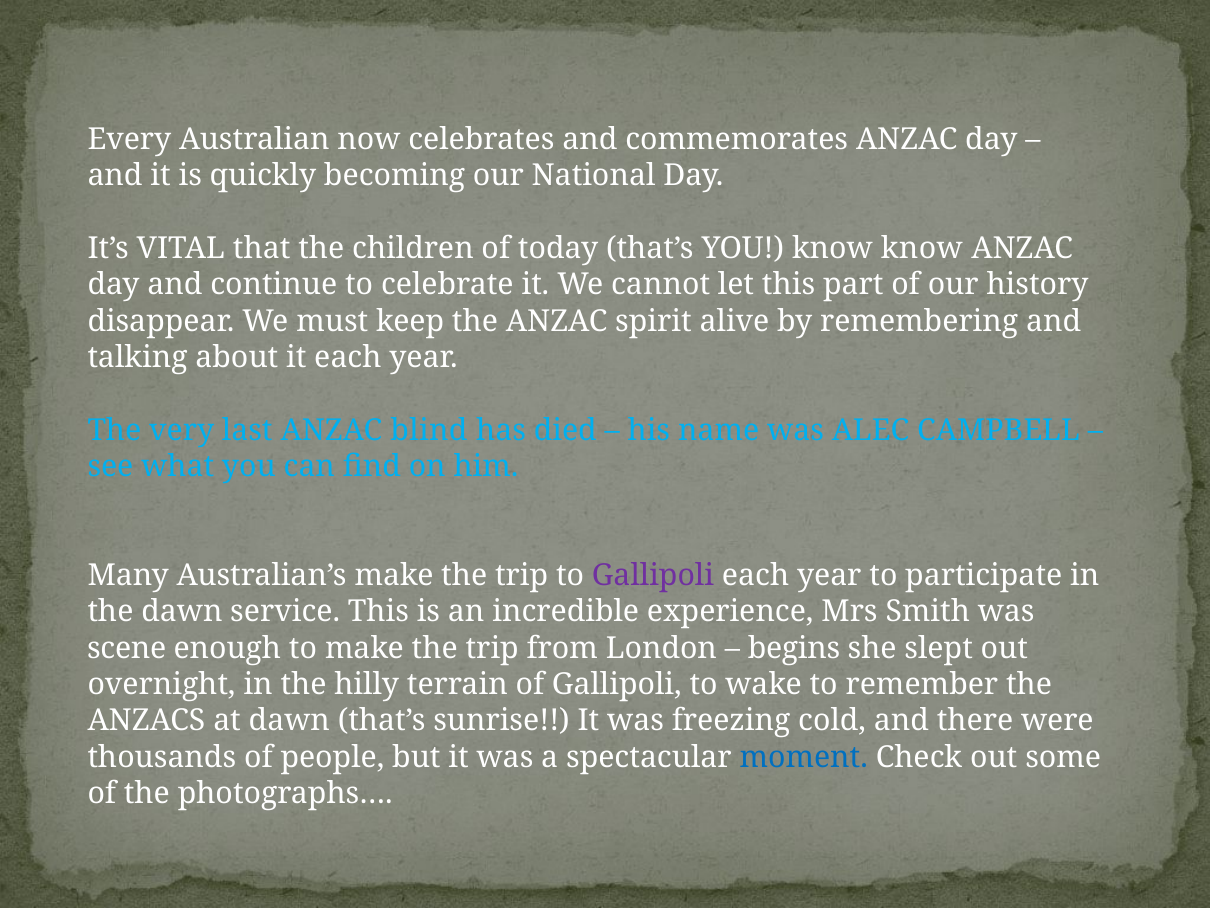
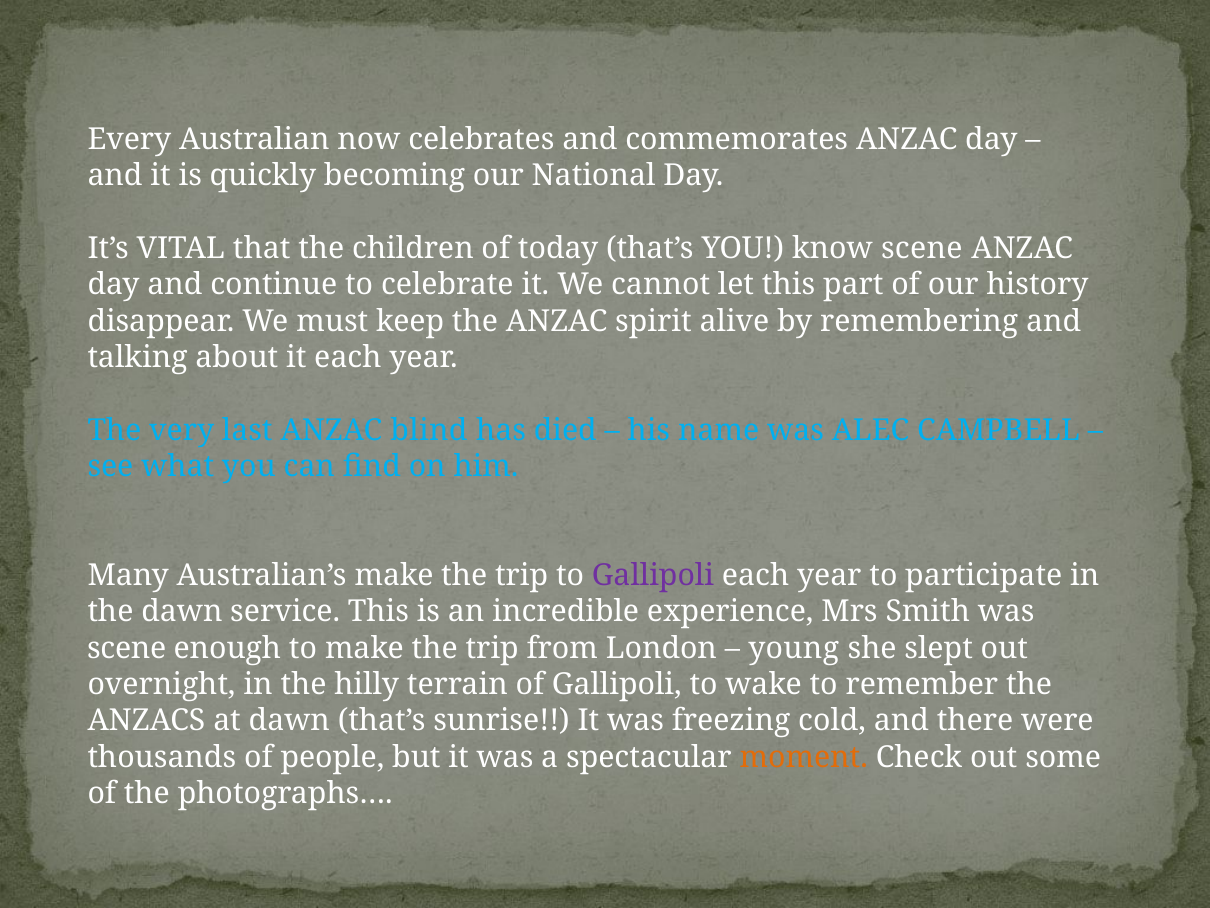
know know: know -> scene (922, 249)
begins: begins -> young (794, 648)
moment colour: blue -> orange (804, 757)
